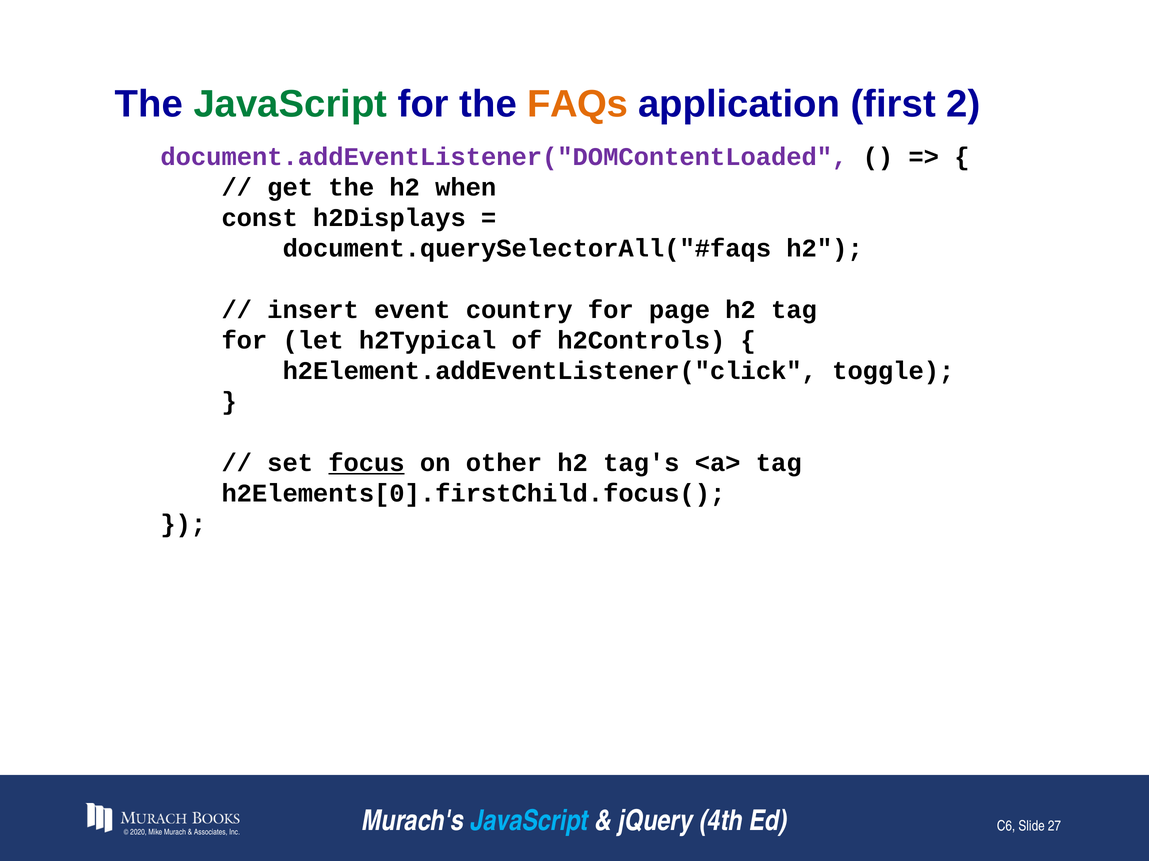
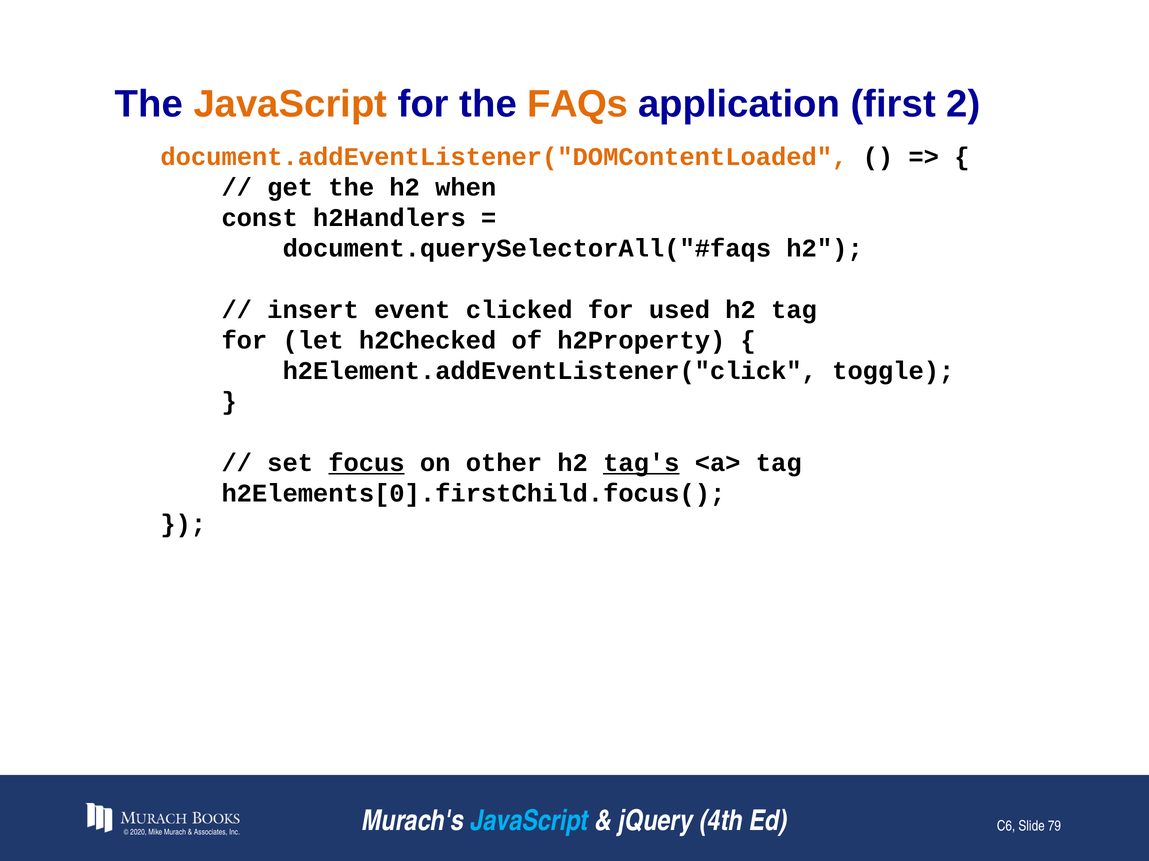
JavaScript colour: green -> orange (290, 104)
document.addEventListener("DOMContentLoaded colour: purple -> orange (504, 157)
h2Displays: h2Displays -> h2Handlers (389, 218)
country: country -> clicked (519, 310)
page: page -> used (679, 310)
h2Typical: h2Typical -> h2Checked (428, 341)
h2Controls: h2Controls -> h2Property (641, 341)
tag's underline: none -> present (641, 463)
27: 27 -> 79 (1054, 827)
